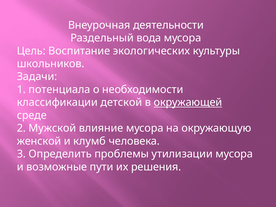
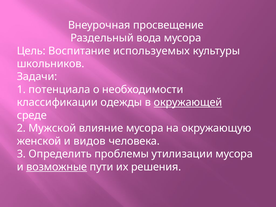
деятельности: деятельности -> просвещение (168, 25)
экологических: экологических -> используемых (151, 51)
детской: детской -> одежды (121, 102)
клумб: клумб -> видов (90, 141)
возможные underline: none -> present (57, 167)
